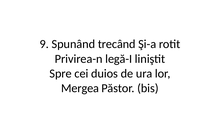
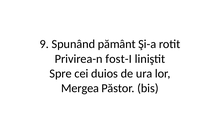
trecând: trecând -> pământ (117, 44)
legă-I: legă-I -> fost-I (119, 59)
